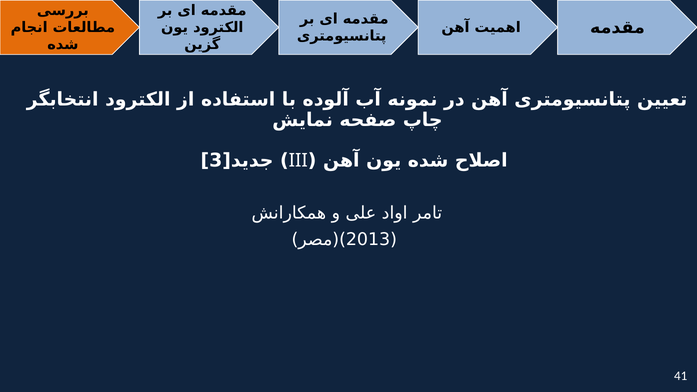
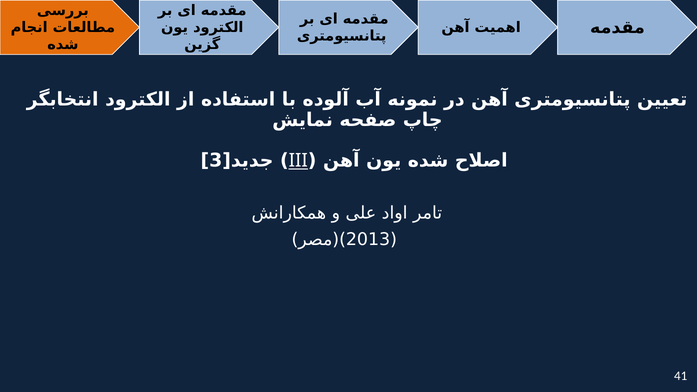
III underline: none -> present (298, 161)
